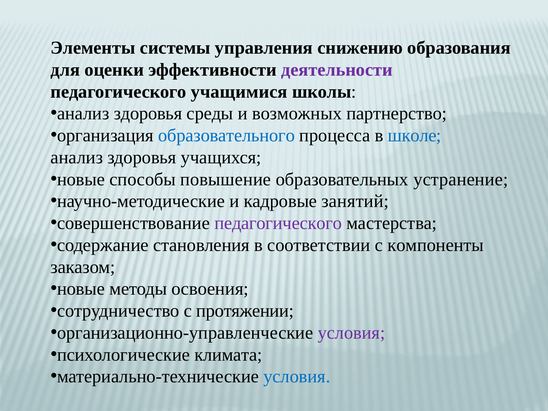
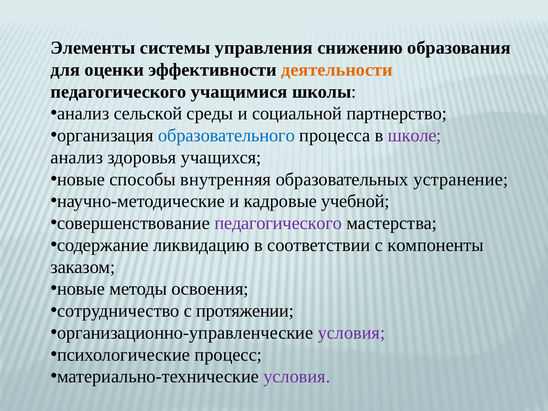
деятельности colour: purple -> orange (337, 70)
здоровья: здоровья -> сельской (148, 114)
возможных: возможных -> социальной (297, 114)
школе colour: blue -> purple (415, 135)
повышение: повышение -> внутренняя (226, 179)
занятий: занятий -> учебной (355, 201)
становления: становления -> ликвидацию (201, 245)
климата: климата -> процесс (228, 355)
условия colour: blue -> purple (297, 377)
